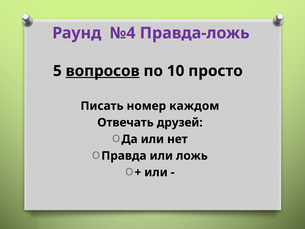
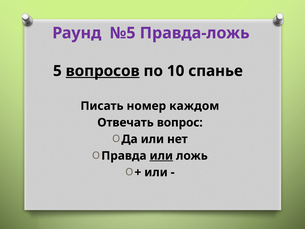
№4: №4 -> №5 (123, 33)
просто: просто -> спанье (216, 71)
друзей: друзей -> вопрос (180, 122)
или underline: none -> present (161, 156)
